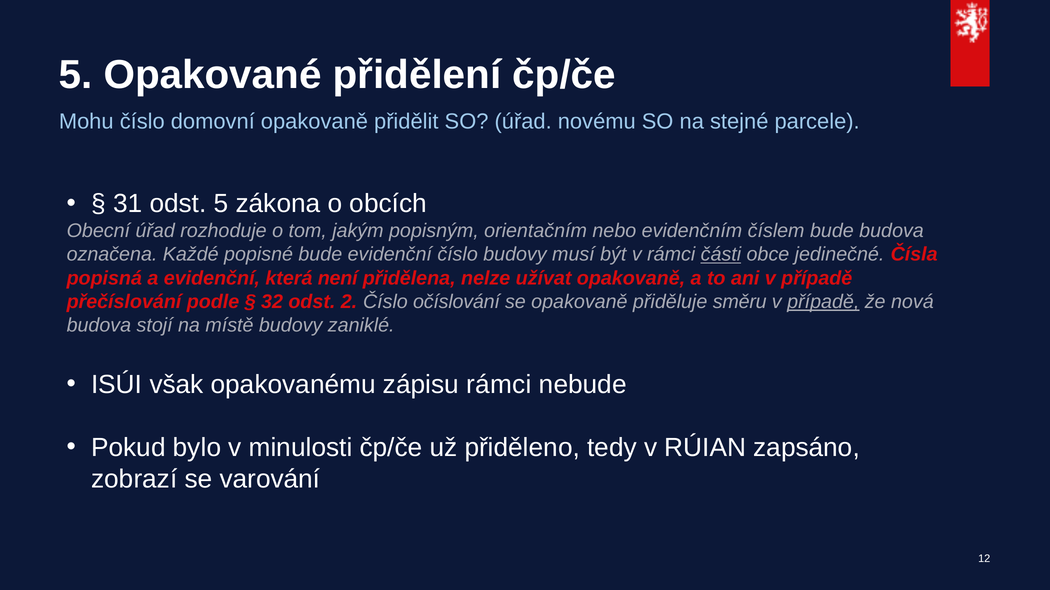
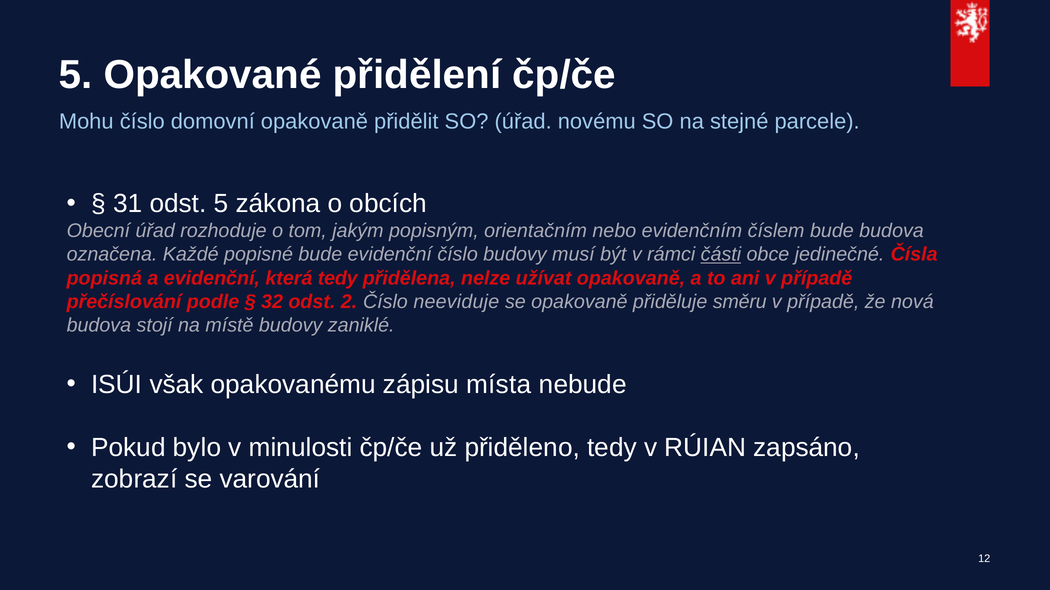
která není: není -> tedy (338, 278)
očíslování: očíslování -> neeviduje (456, 302)
případě underline: present -> none (823, 302)
zápisu rámci: rámci -> místa (499, 385)
